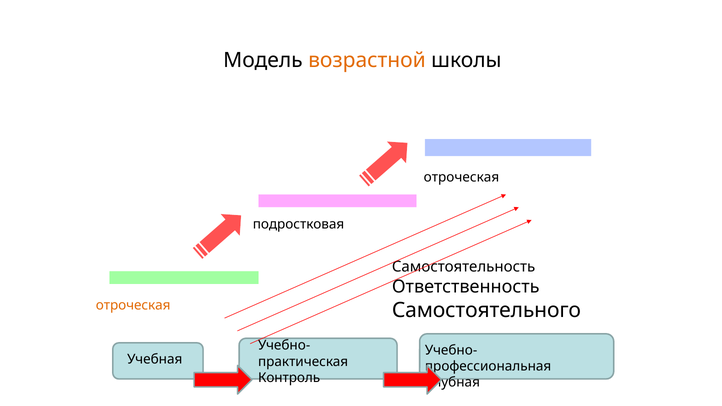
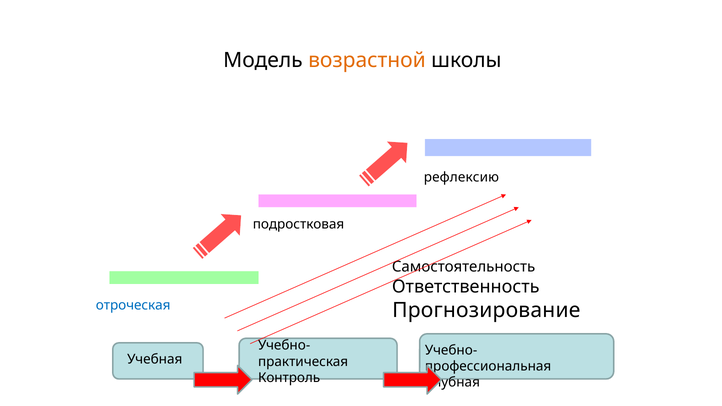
отроческая: отроческая -> рефлексию (461, 178)
отроческая colour: orange -> blue (133, 305)
Самостоятельного: Самостоятельного -> Прогнозирование (486, 310)
